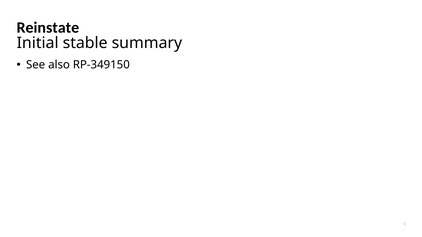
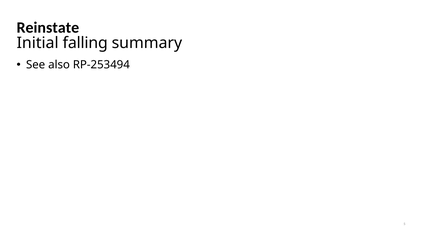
stable: stable -> falling (85, 43)
RP-349150: RP-349150 -> RP-253494 (101, 65)
